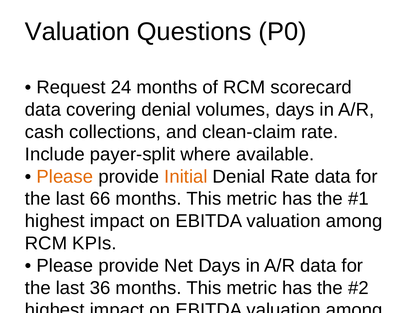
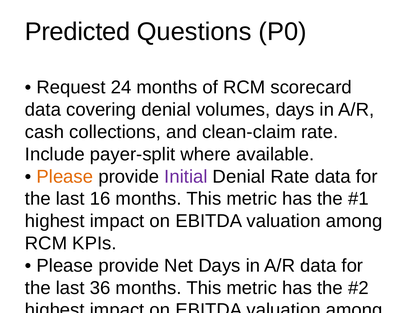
Valuation: Valuation -> Predicted (77, 32)
Initial colour: orange -> purple (186, 176)
66: 66 -> 16 (100, 199)
